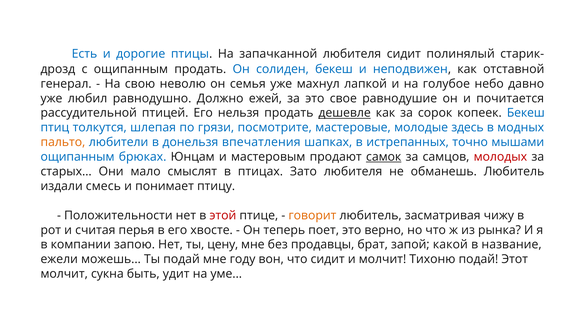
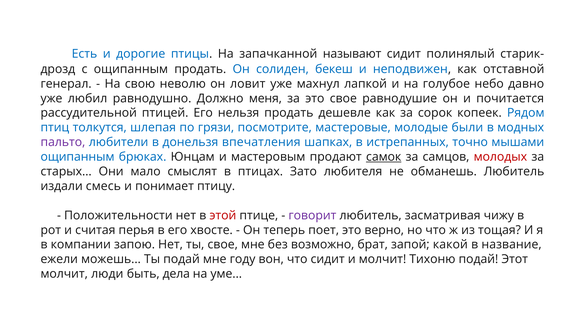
запачканной любителя: любителя -> называют (352, 54)
семья: семья -> ловит (248, 84)
ежей: ежей -> меня (265, 98)
дешевле underline: present -> none (345, 113)
копеек Бекеш: Бекеш -> Рядом (526, 113)
здесь: здесь -> были (467, 128)
пальто colour: orange -> purple (63, 142)
говорит colour: orange -> purple (312, 215)
рынка: рынка -> тощая (499, 230)
ты цену: цену -> свое (223, 245)
продавцы: продавцы -> возможно (323, 245)
сукна: сукна -> люди (107, 274)
удит: удит -> дела (176, 274)
